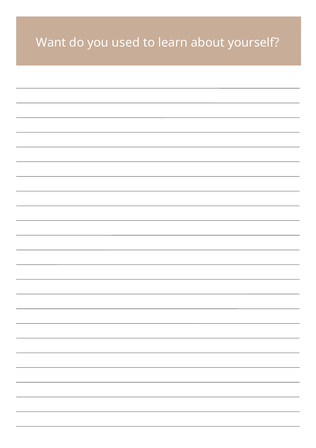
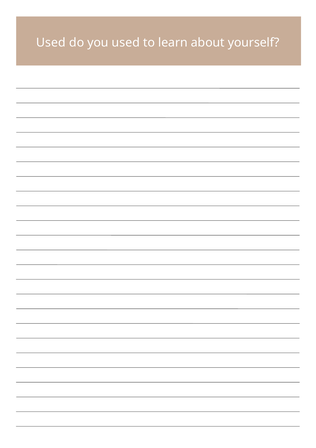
Want: Want -> Used (51, 42)
